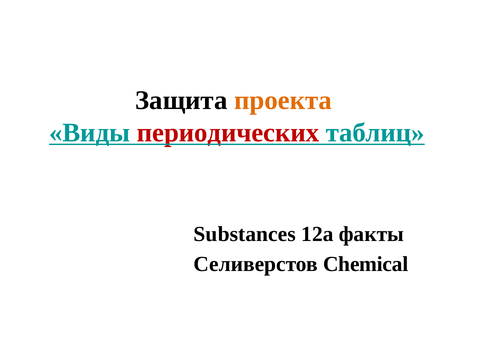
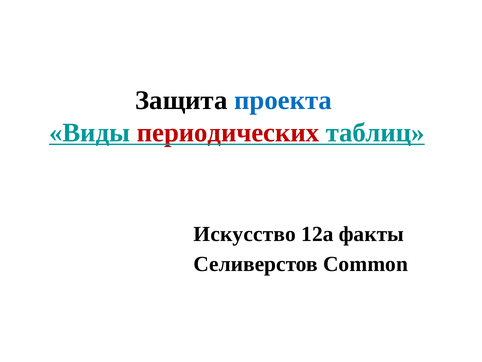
проекта colour: orange -> blue (283, 100)
Substances: Substances -> Искусство (245, 234)
Chemical: Chemical -> Common (366, 264)
